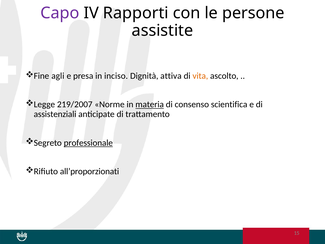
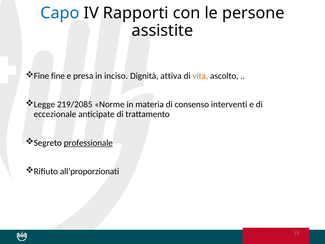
Capo colour: purple -> blue (60, 13)
Fine agli: agli -> fine (58, 76)
219/2007: 219/2007 -> 219/2085 (75, 104)
materia underline: present -> none (150, 104)
scientifica: scientifica -> interventi (229, 104)
assistenziali: assistenziali -> eccezionale (55, 114)
